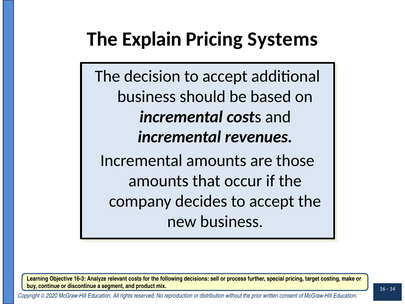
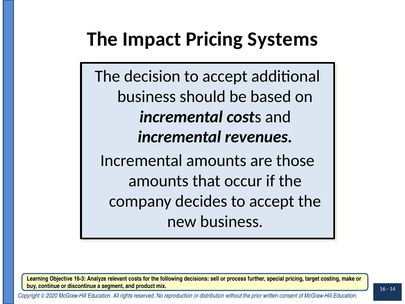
Explain: Explain -> Impact (152, 39)
